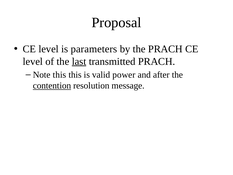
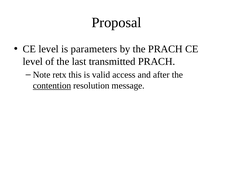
last underline: present -> none (79, 61)
Note this: this -> retx (60, 75)
power: power -> access (124, 75)
